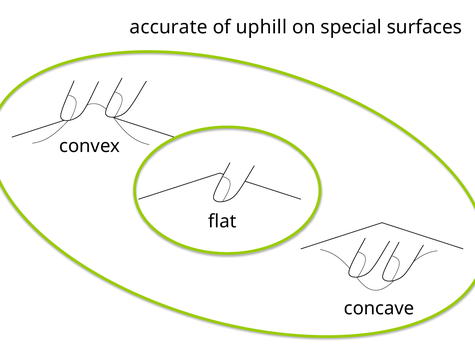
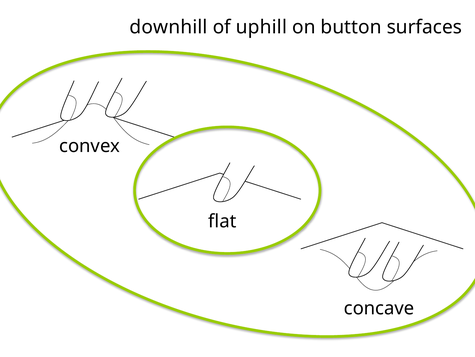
accurate: accurate -> downhill (169, 27)
special: special -> button (351, 27)
